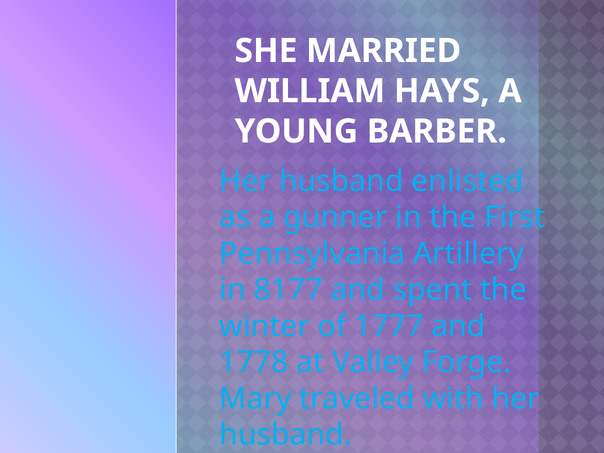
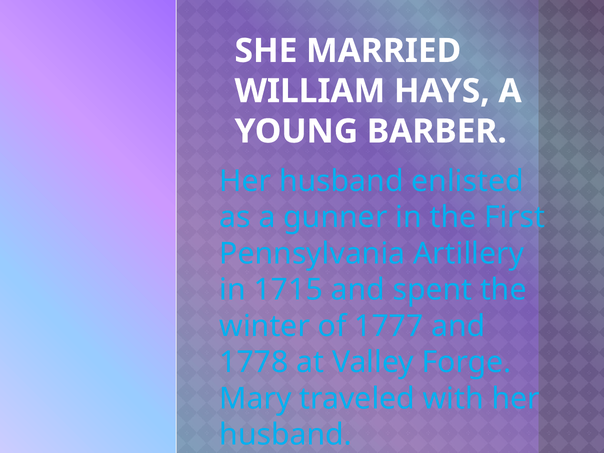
8177: 8177 -> 1715 (288, 290)
